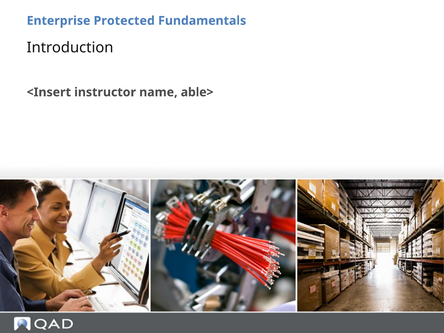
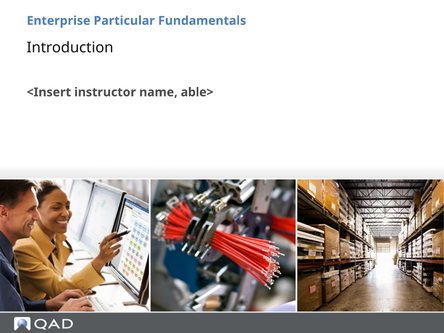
Protected: Protected -> Particular (124, 21)
